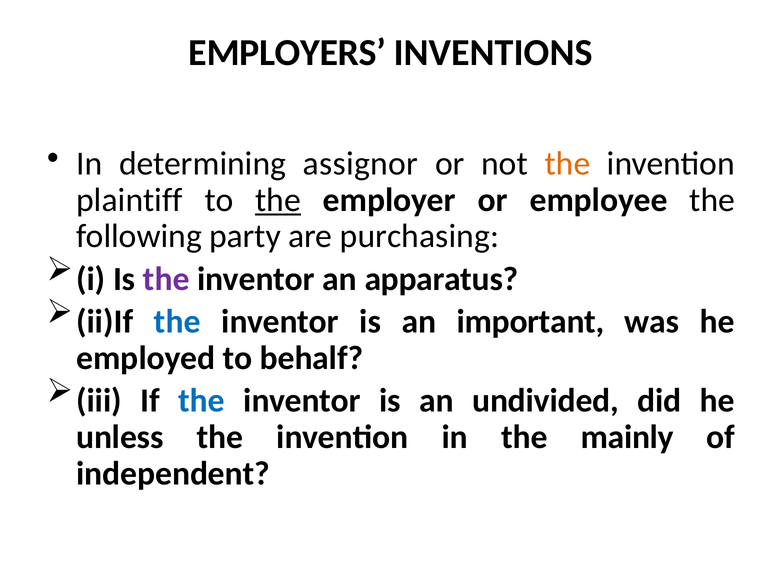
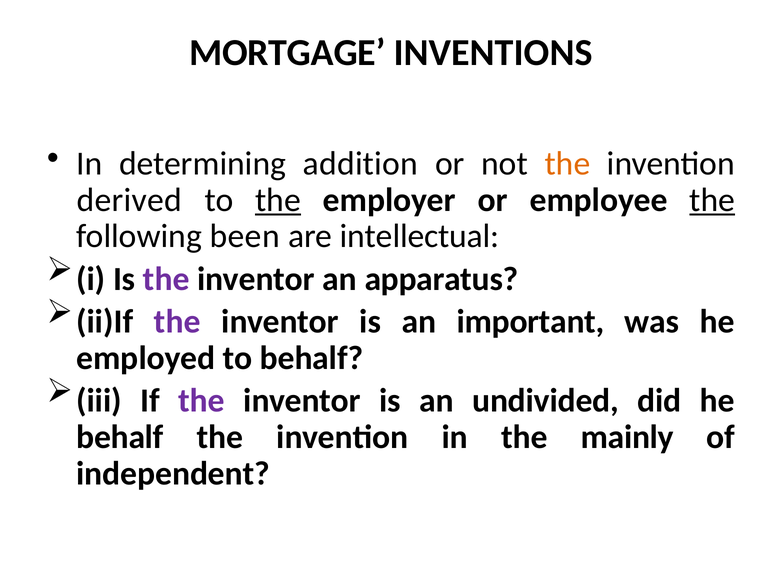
EMPLOYERS: EMPLOYERS -> MORTGAGE (287, 53)
assignor: assignor -> addition (360, 163)
plaintiff: plaintiff -> derived (129, 200)
the underline: none -> present (712, 200)
party: party -> been (245, 236)
purchasing: purchasing -> intellectual (420, 236)
the colour: blue -> purple (177, 321)
the colour: blue -> purple (202, 400)
unless: unless -> behalf (120, 437)
